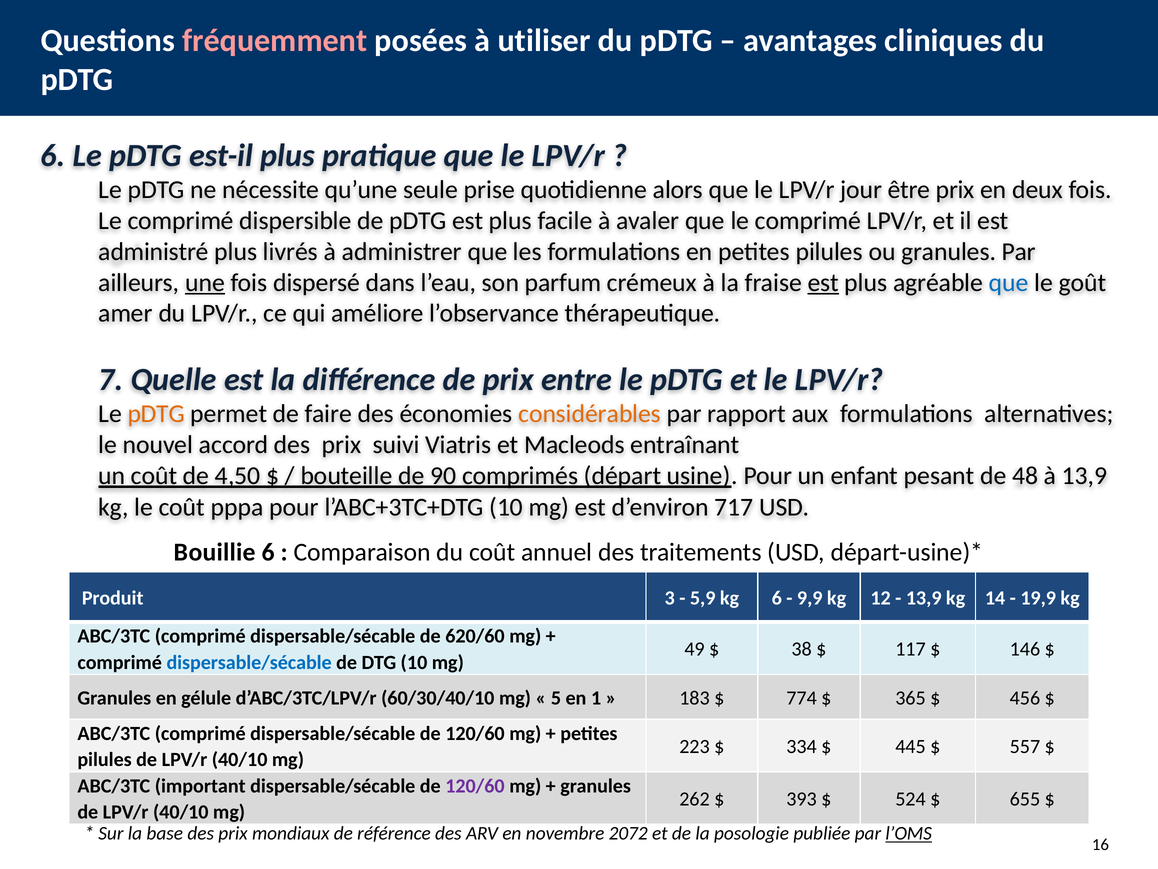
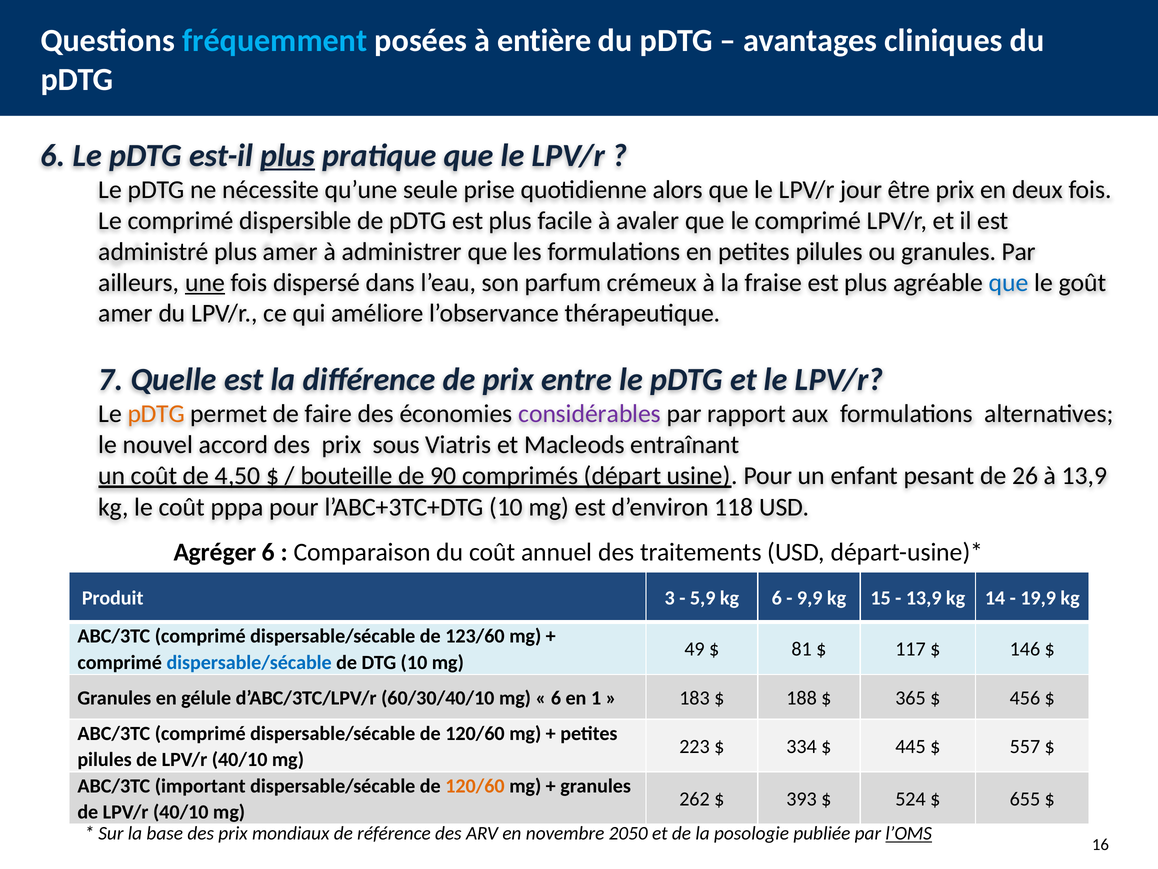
fréquemment colour: pink -> light blue (275, 41)
utiliser: utiliser -> entière (544, 41)
plus underline: none -> present (288, 156)
plus livrés: livrés -> amer (290, 252)
est underline: present -> none (823, 282)
considérables colour: orange -> purple (590, 414)
suivi: suivi -> sous (396, 444)
48: 48 -> 26 (1025, 475)
717: 717 -> 118 (734, 507)
Bouillie: Bouillie -> Agréger (215, 552)
12: 12 -> 15 (881, 598)
620/60: 620/60 -> 123/60 (475, 636)
38: 38 -> 81 (802, 649)
5: 5 -> 6 (556, 698)
774: 774 -> 188 (802, 698)
120/60 colour: purple -> orange (475, 786)
2072: 2072 -> 2050 (628, 833)
